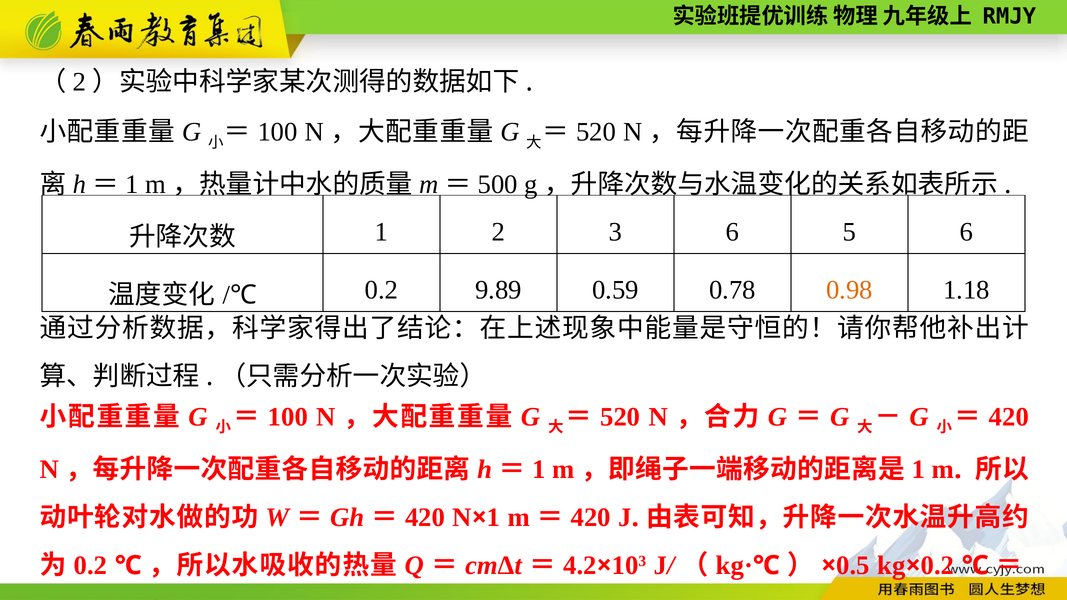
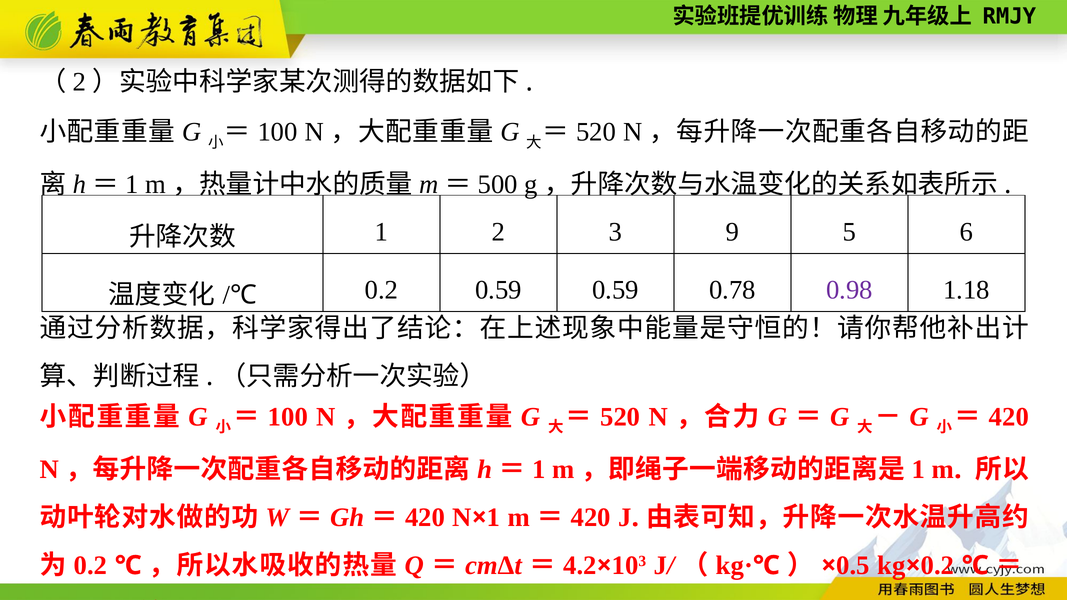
3 6: 6 -> 9 (732, 232)
0.2 9.89: 9.89 -> 0.59 (498, 290)
0.98 colour: orange -> purple (849, 290)
